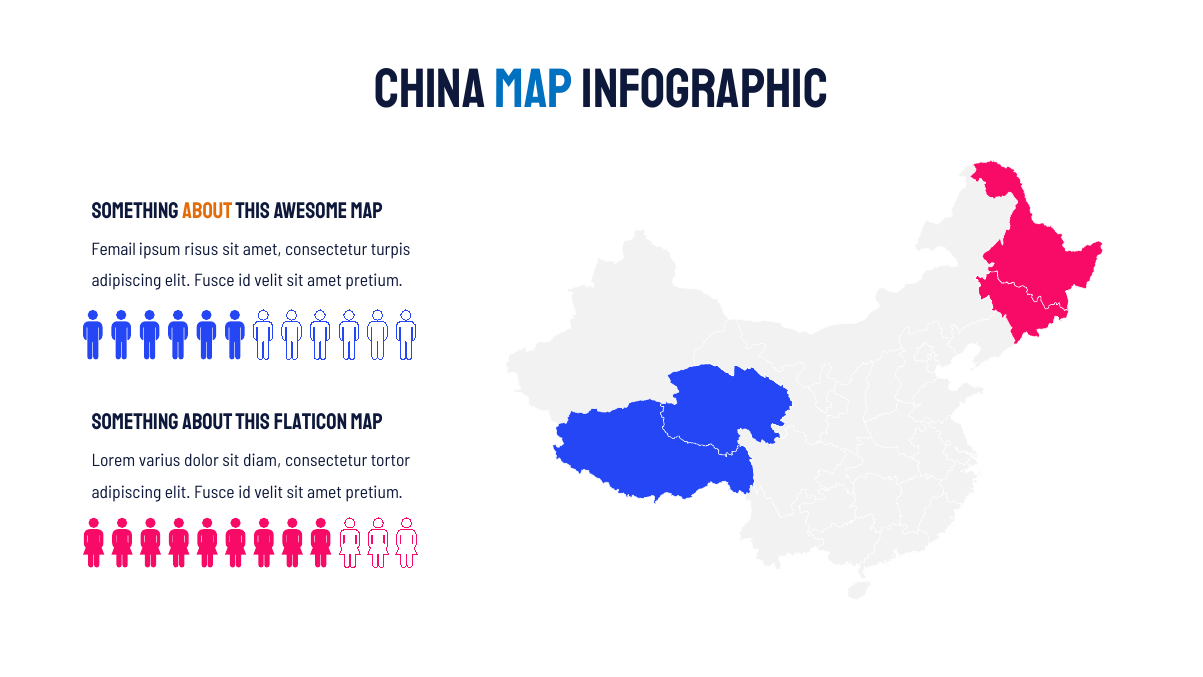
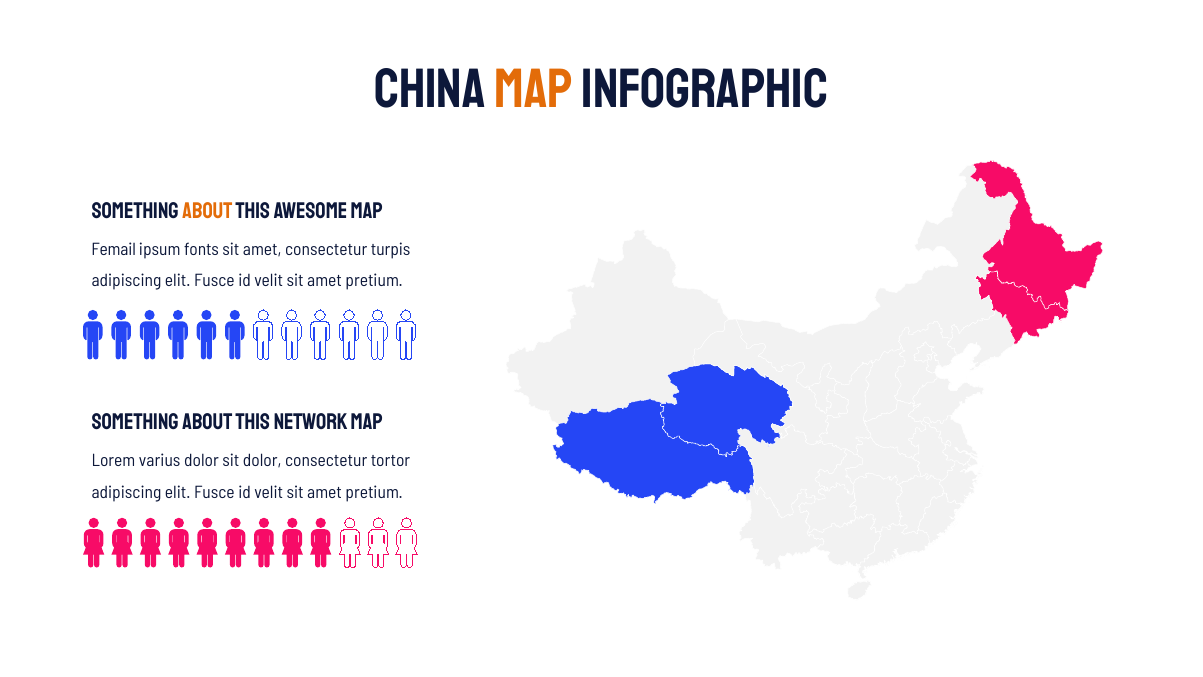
Map colour: blue -> orange (534, 89)
risus: risus -> fonts (202, 249)
Flaticon: Flaticon -> Network (311, 422)
sit diam: diam -> dolor (262, 461)
